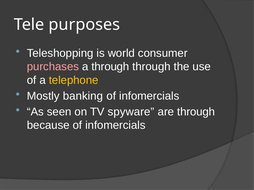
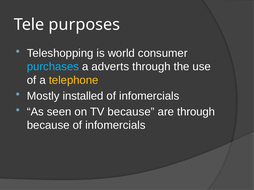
purchases colour: pink -> light blue (53, 67)
a through: through -> adverts (110, 67)
banking: banking -> installed (83, 96)
TV spyware: spyware -> because (131, 112)
